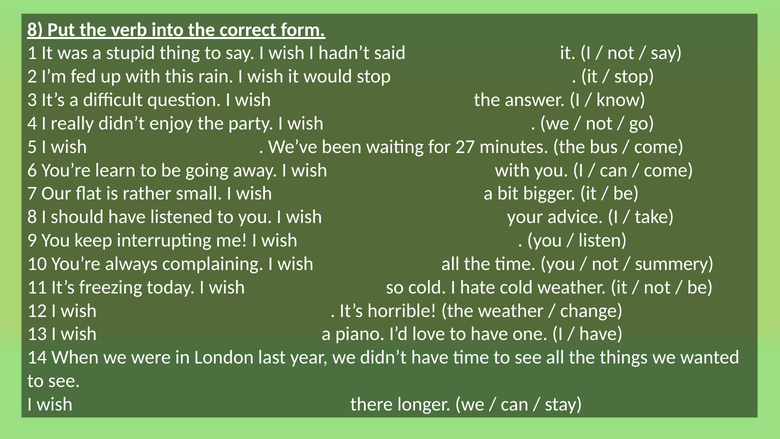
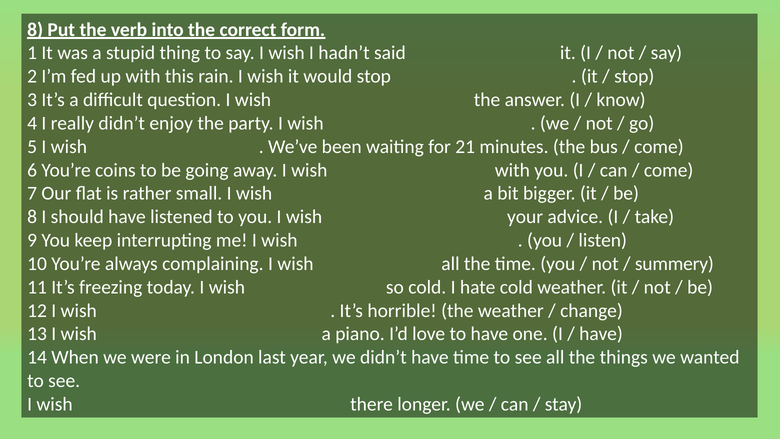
27: 27 -> 21 (465, 147)
learn: learn -> coins (115, 170)
